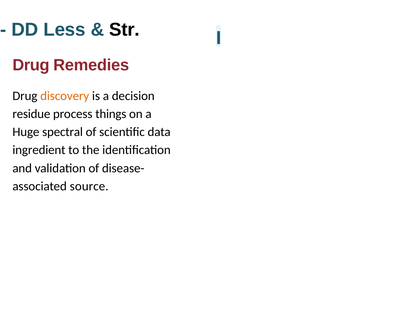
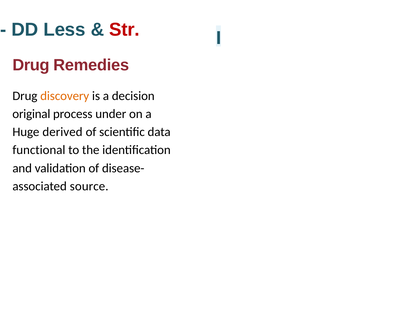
Str colour: black -> red (124, 30)
residue: residue -> original (31, 114)
things: things -> under (111, 114)
spectral: spectral -> derived (62, 132)
ingredient: ingredient -> functional (39, 150)
